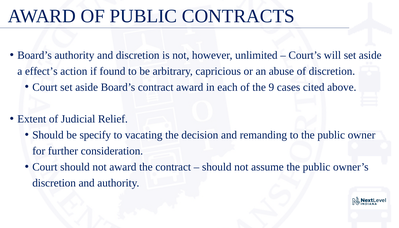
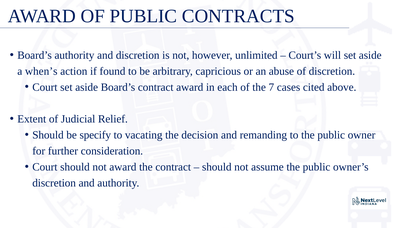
effect’s: effect’s -> when’s (41, 71)
9: 9 -> 7 (271, 87)
